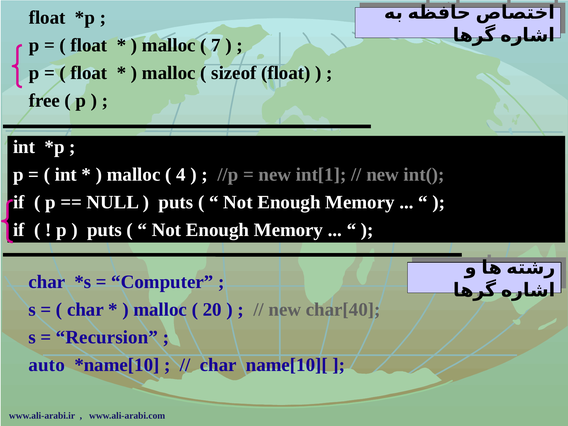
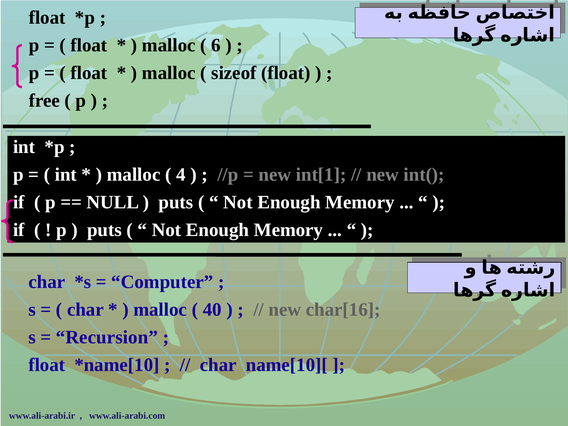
7: 7 -> 6 (216, 45)
20: 20 -> 40 (212, 310)
char[40: char[40 -> char[16 (343, 310)
auto: auto -> float (47, 365)
